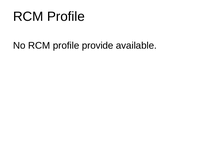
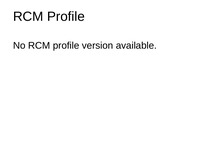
provide: provide -> version (98, 46)
